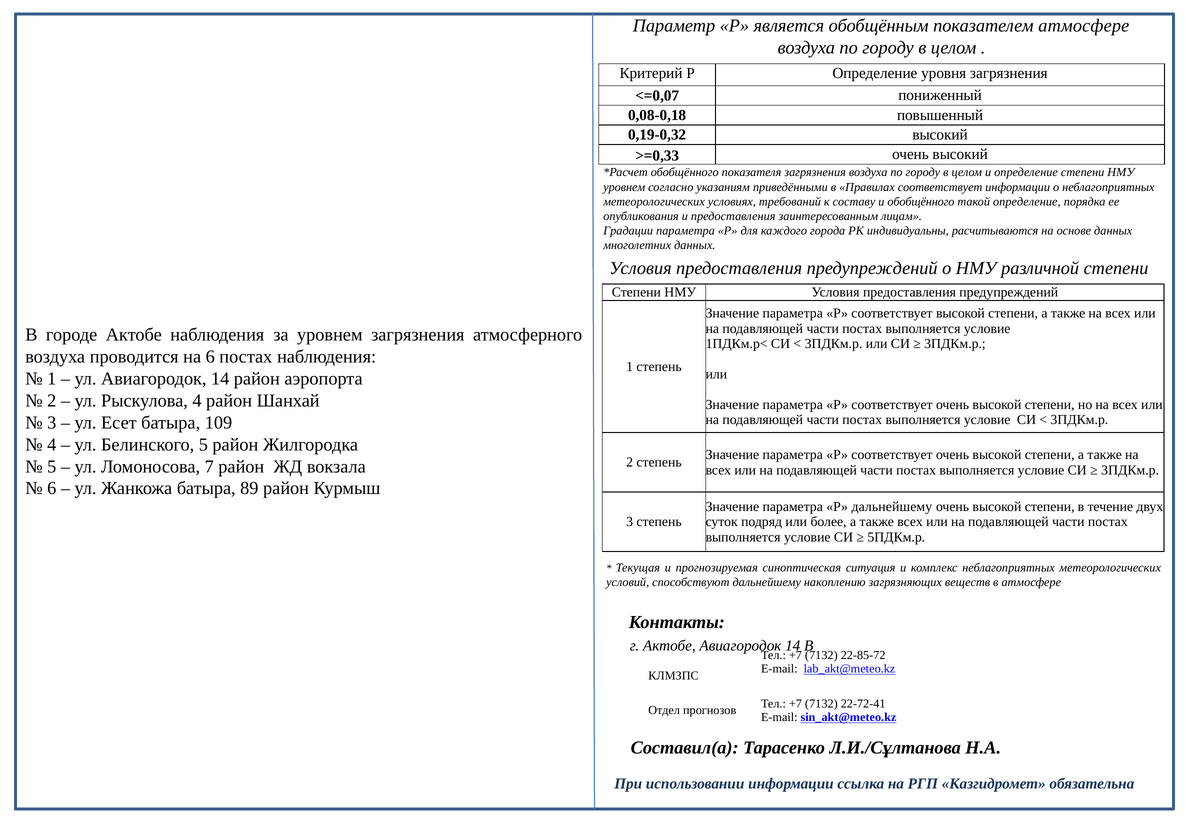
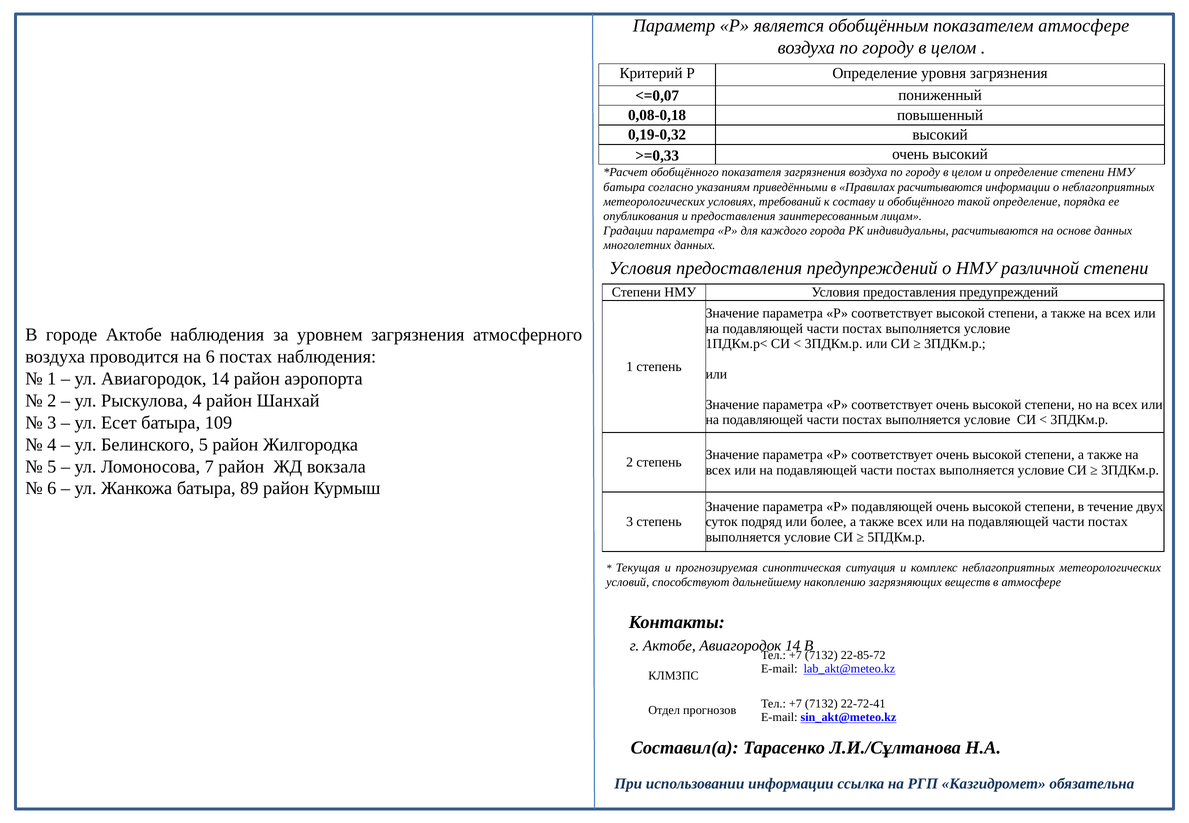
уровнем: уровнем -> батыра (624, 187)
Правилах соответствует: соответствует -> расчитываются (940, 187)
Р дальнейшему: дальнейшему -> подавляющей (892, 507)
